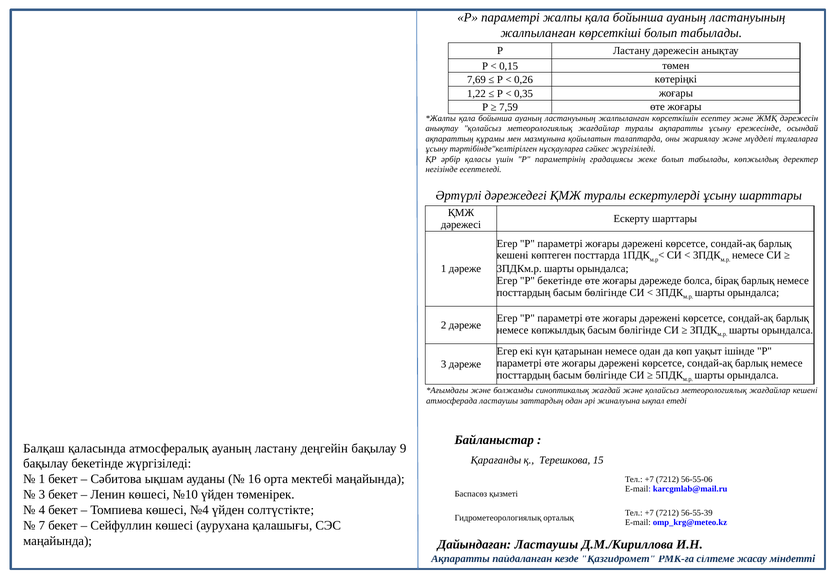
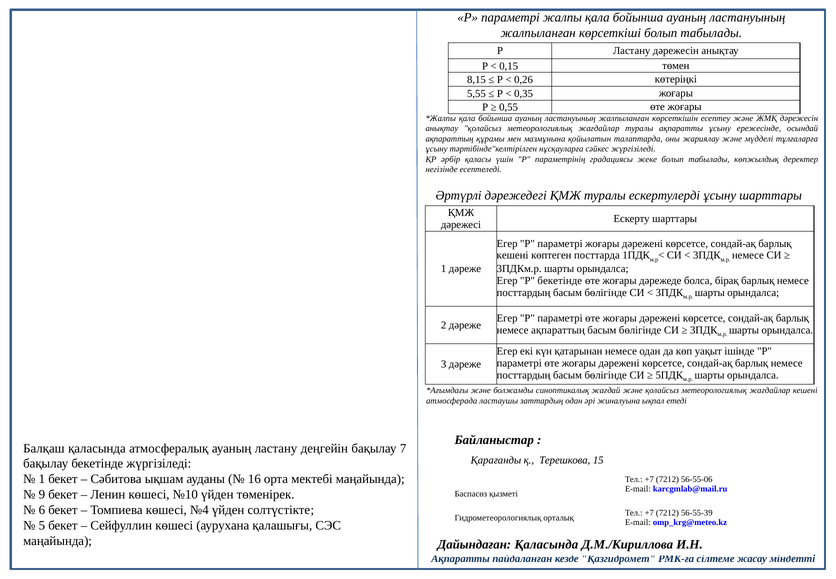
7,69: 7,69 -> 8,15 (476, 80)
1,22: 1,22 -> 5,55 (476, 94)
7,59: 7,59 -> 0,55 (509, 107)
немесе көпжылдық: көпжылдық -> ақпараттың (558, 330)
9: 9 -> 7 (403, 448)
3: 3 -> 9 (42, 494)
4: 4 -> 6 (42, 510)
7: 7 -> 5 (42, 525)
Дайындаған Ластаушы: Ластаушы -> Қаласында (546, 544)
